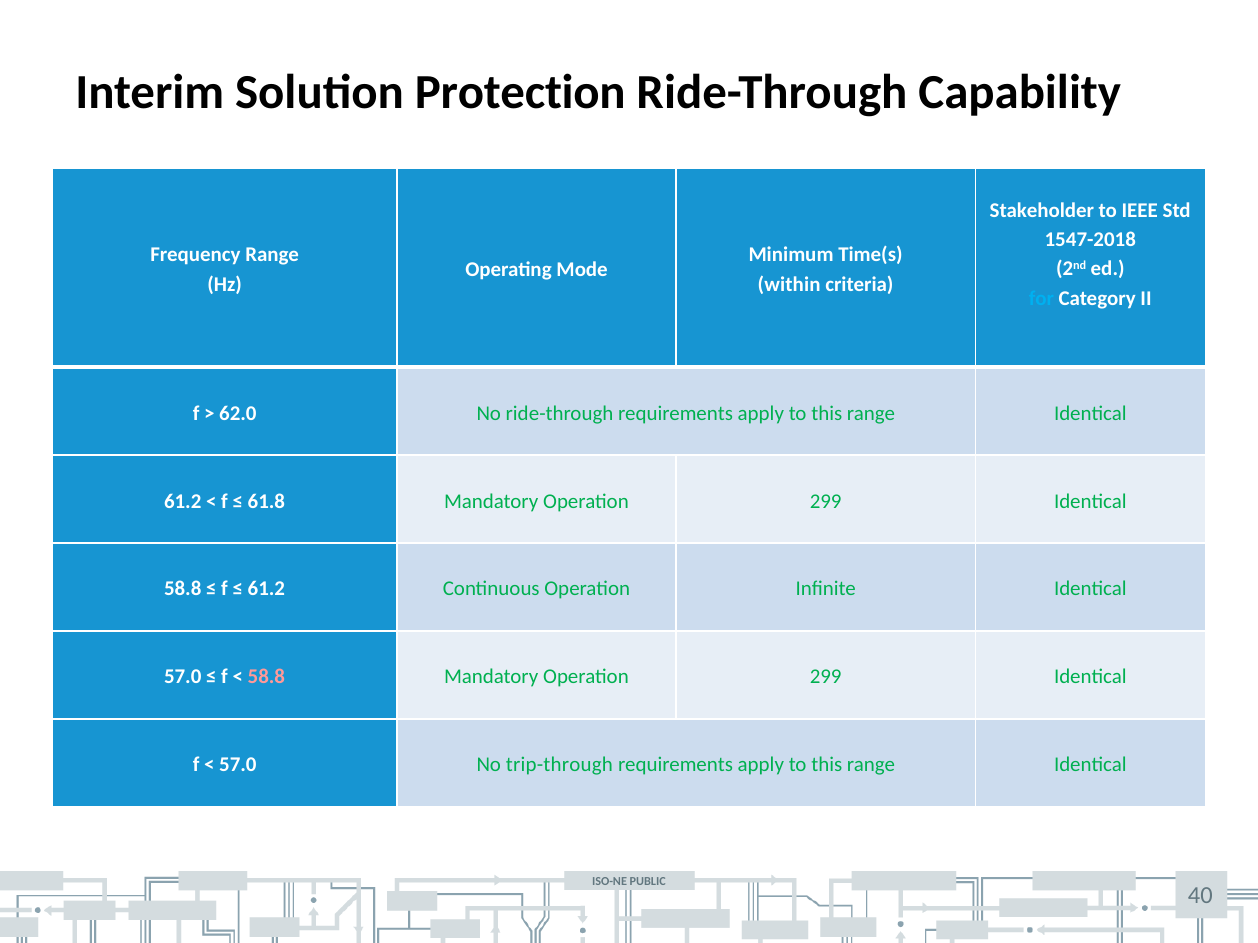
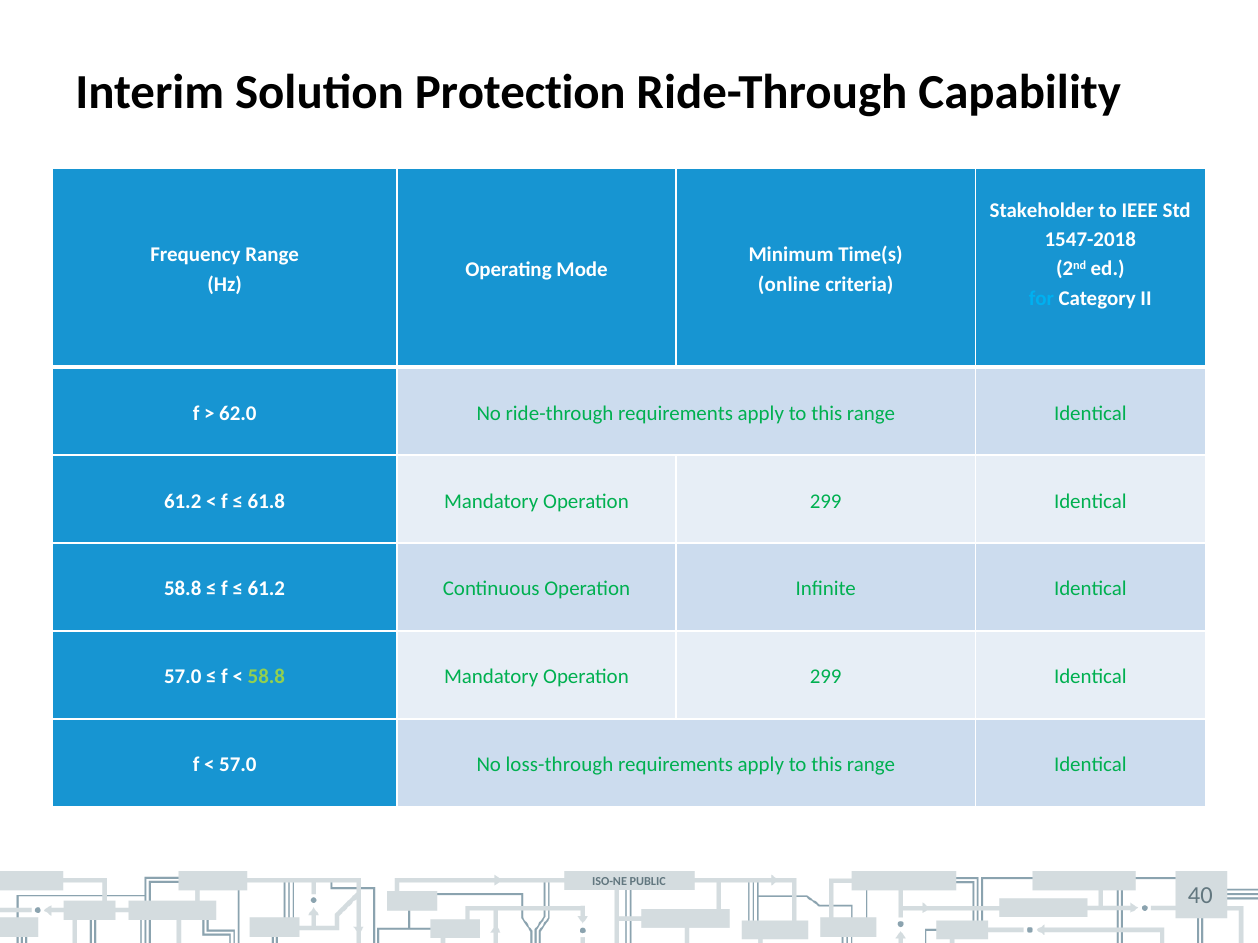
within: within -> online (789, 284)
58.8 colour: pink -> light green (266, 677)
trip-through: trip-through -> loss-through (559, 765)
